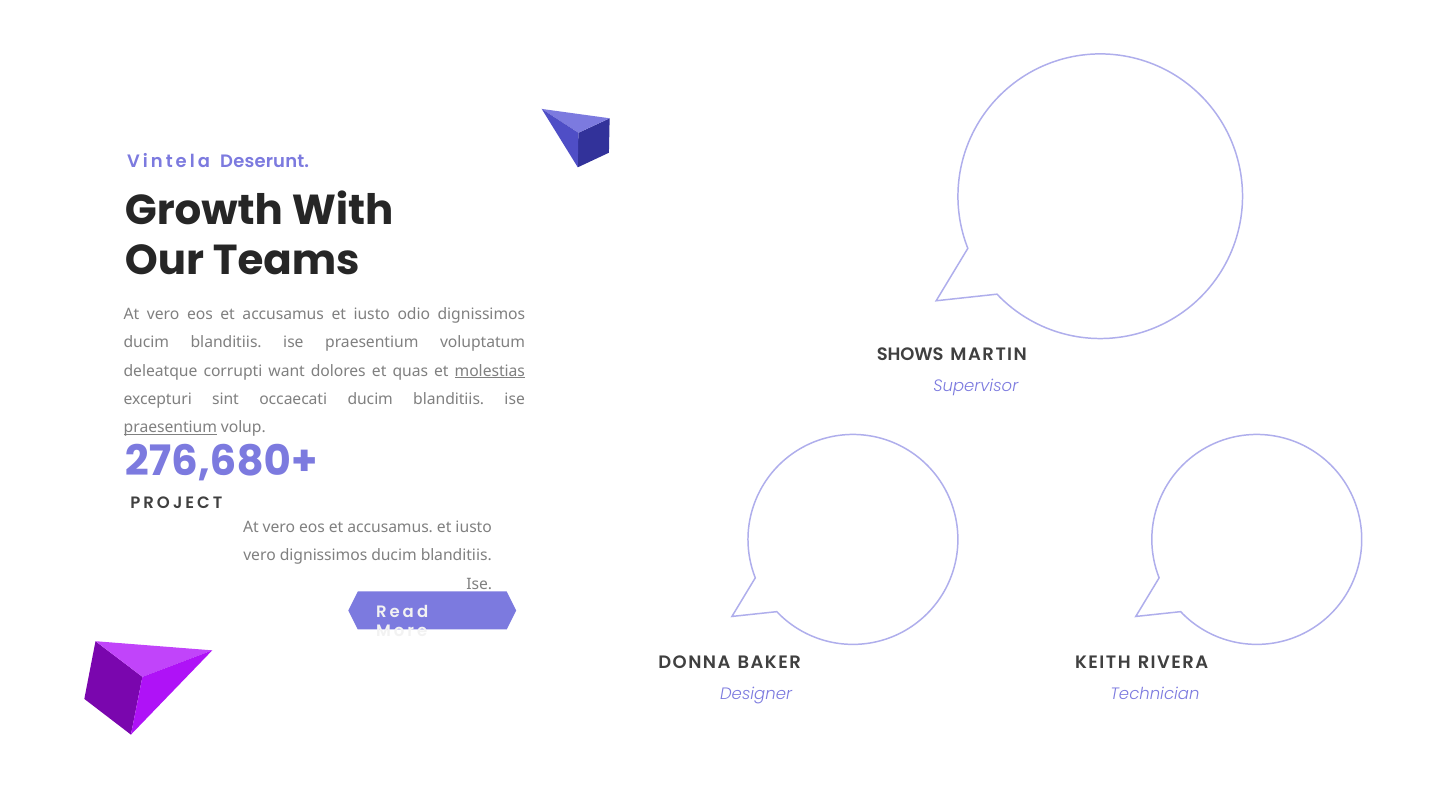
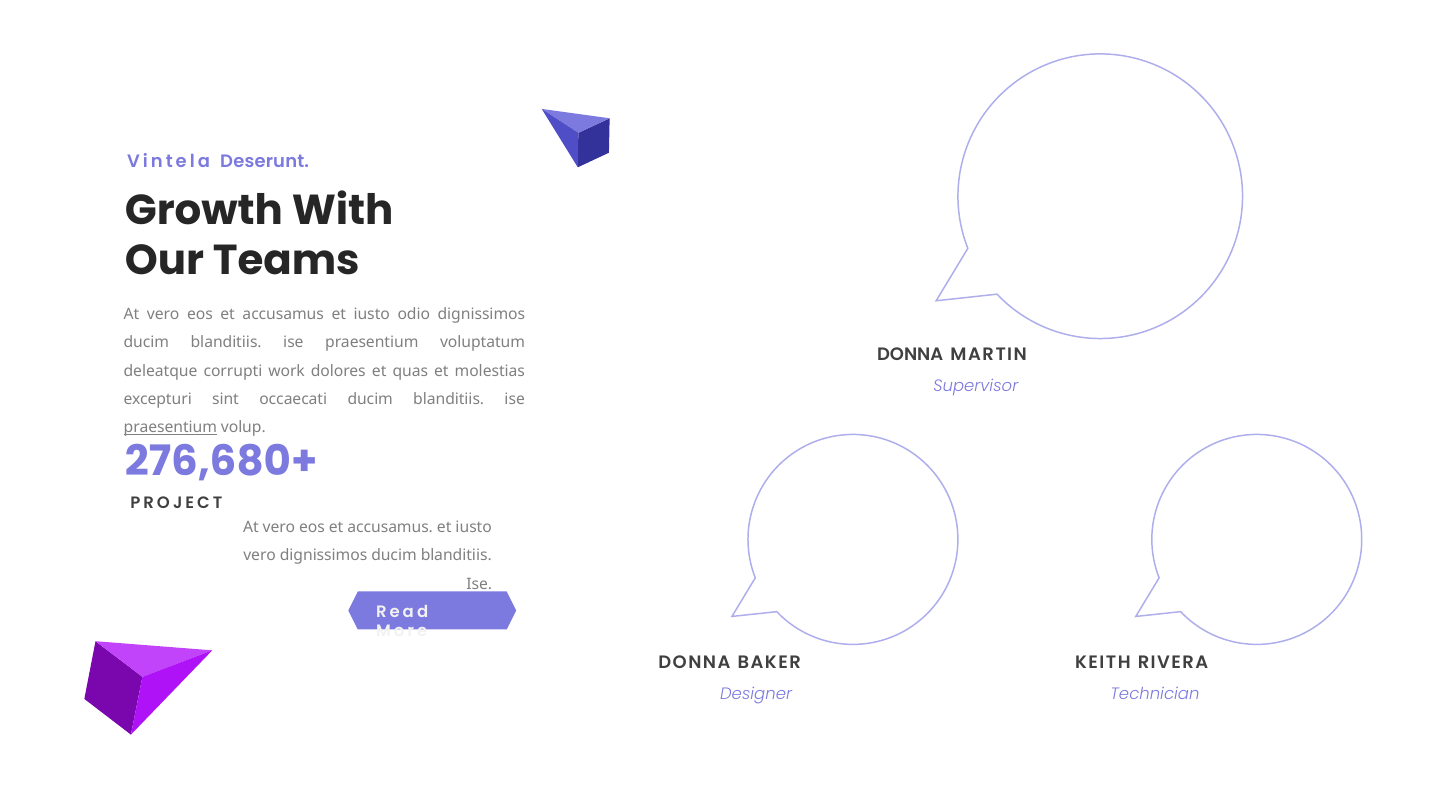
SHOWS: SHOWS -> DONNA (910, 354)
want: want -> work (287, 371)
molestias underline: present -> none (490, 371)
